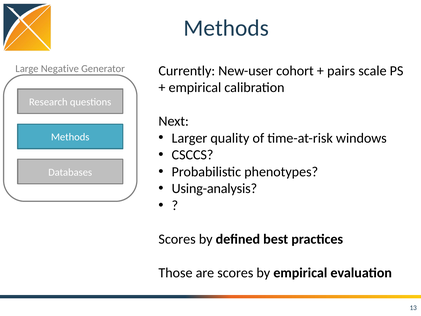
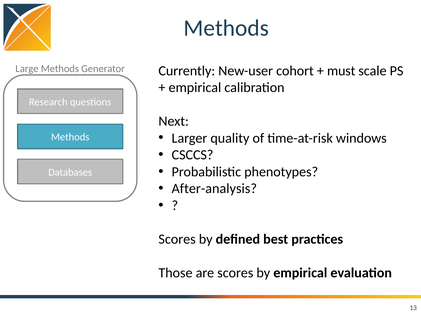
Large Negative: Negative -> Methods (60, 69)
pairs: pairs -> must (341, 71)
Using-analysis: Using-analysis -> After-analysis (214, 189)
